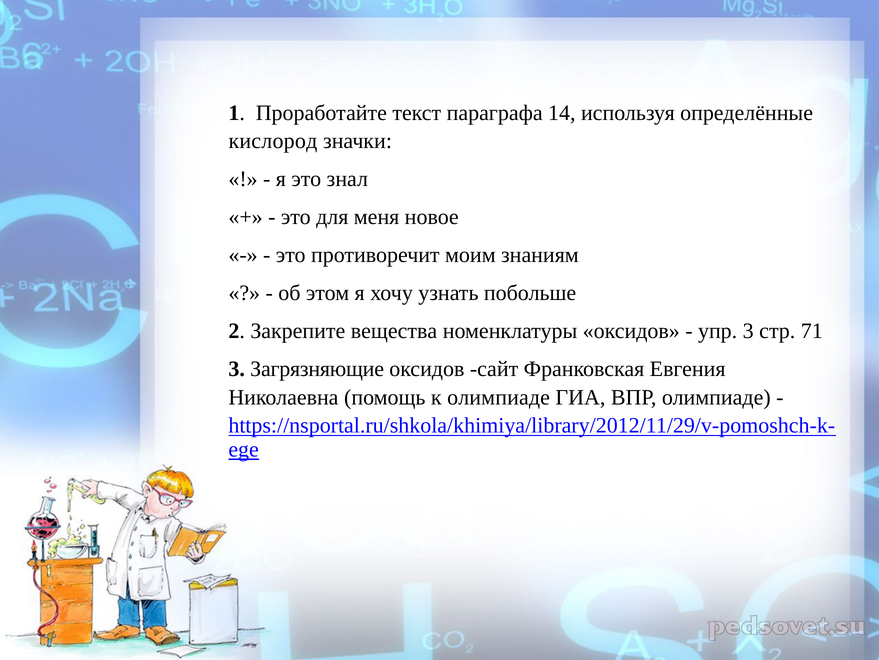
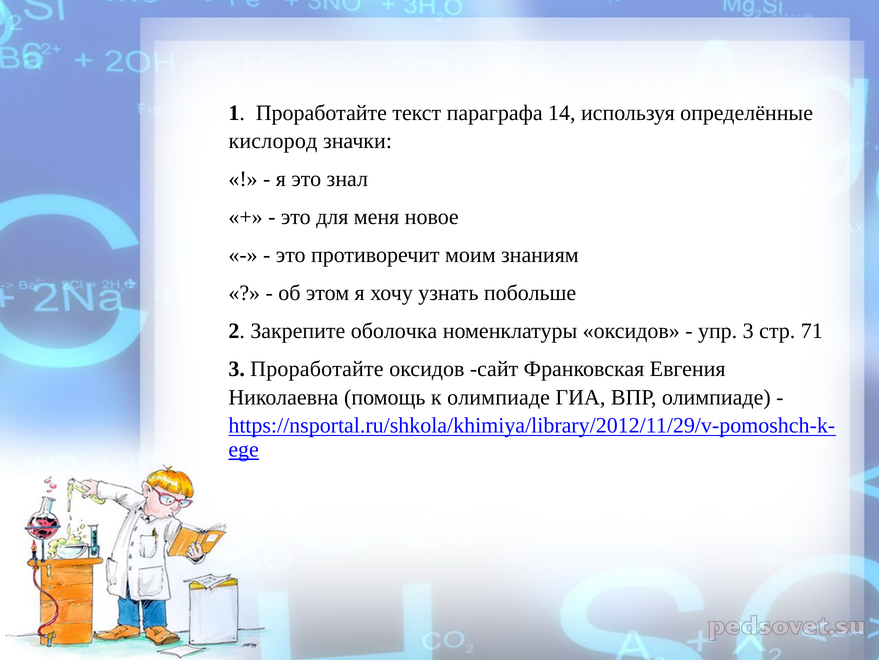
вещества: вещества -> оболочка (394, 331)
3 Загрязняющие: Загрязняющие -> Проработайте (317, 369)
